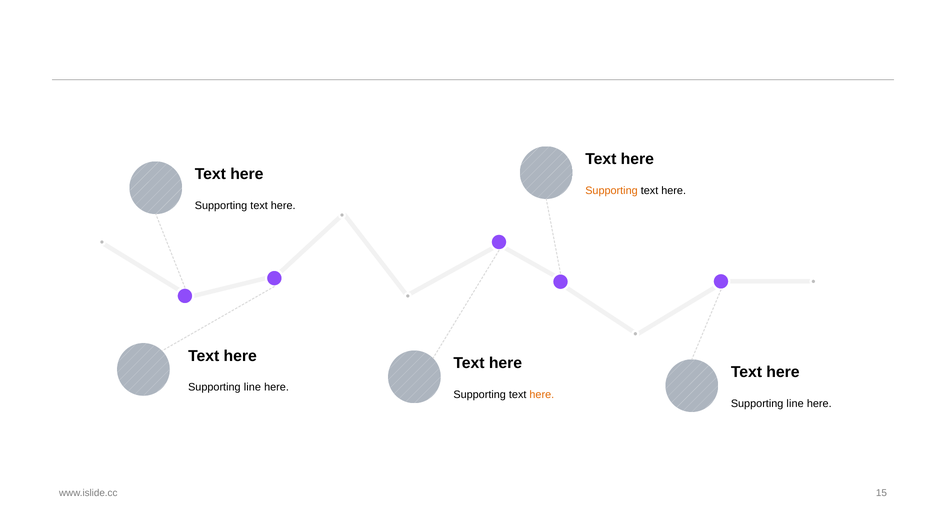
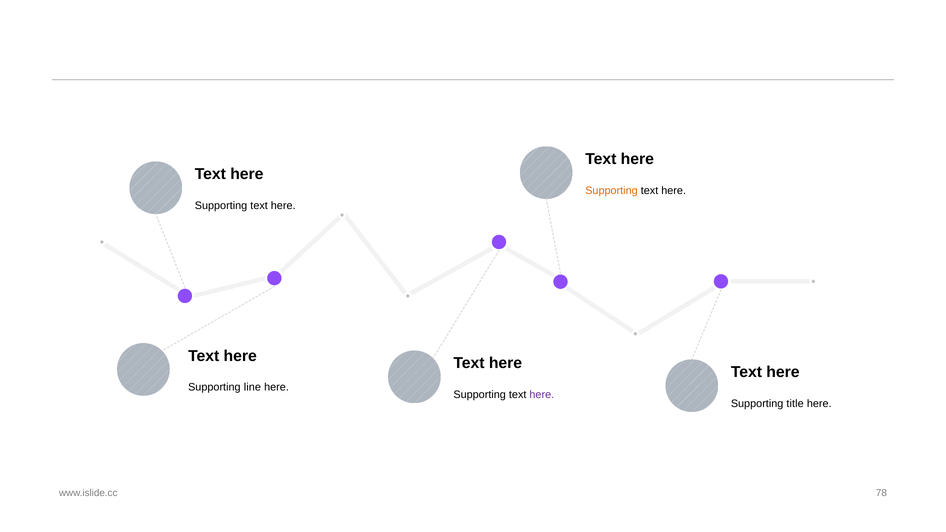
here colour: orange -> purple (542, 395)
line: line -> title (795, 404)
15: 15 -> 78 (881, 493)
